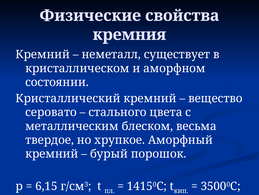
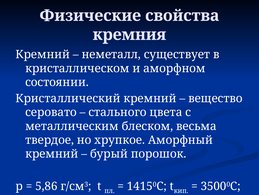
6,15: 6,15 -> 5,86 (46, 186)
